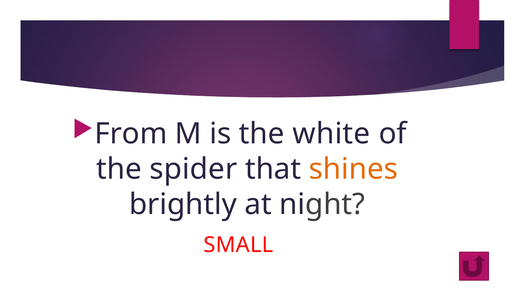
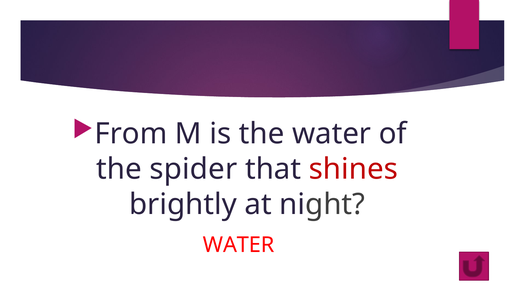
the white: white -> water (332, 134)
shines colour: orange -> red (353, 169)
SMALL: SMALL -> WATER (239, 245)
